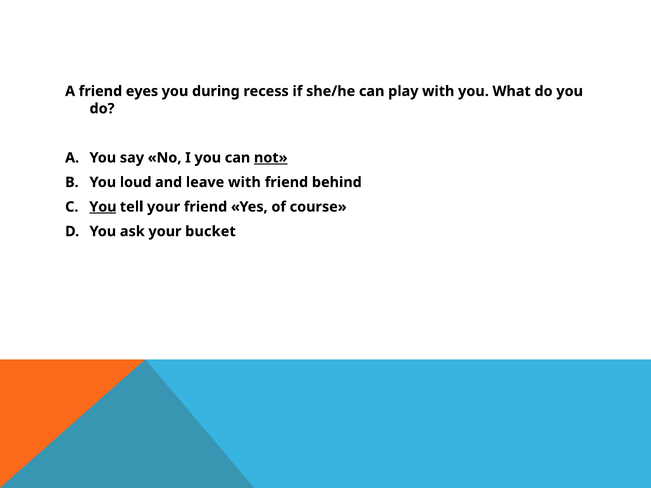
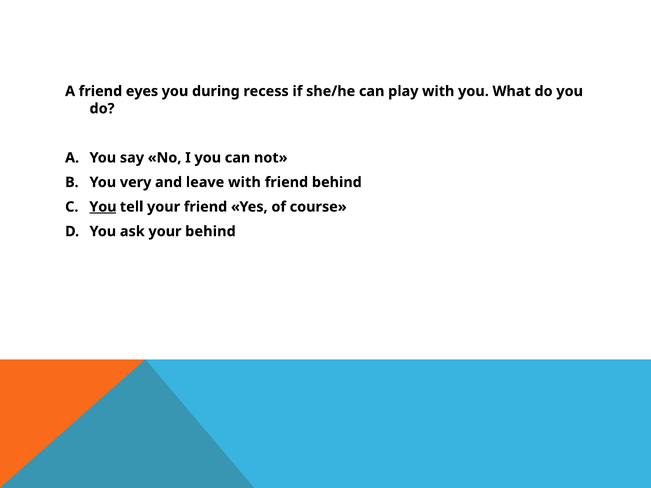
not underline: present -> none (271, 158)
loud: loud -> very (136, 182)
your bucket: bucket -> behind (210, 232)
